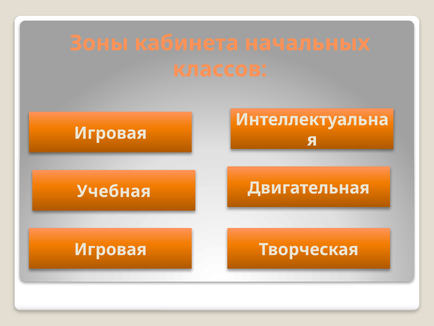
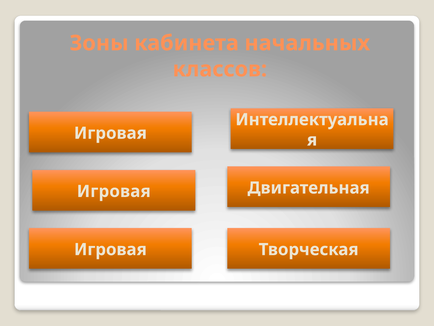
Учебная: Учебная -> Игровая (114, 191)
